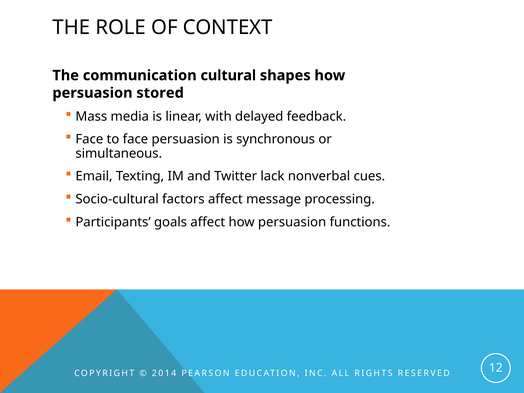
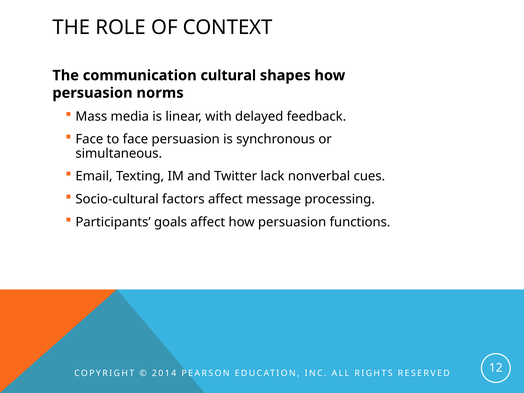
stored: stored -> norms (160, 93)
